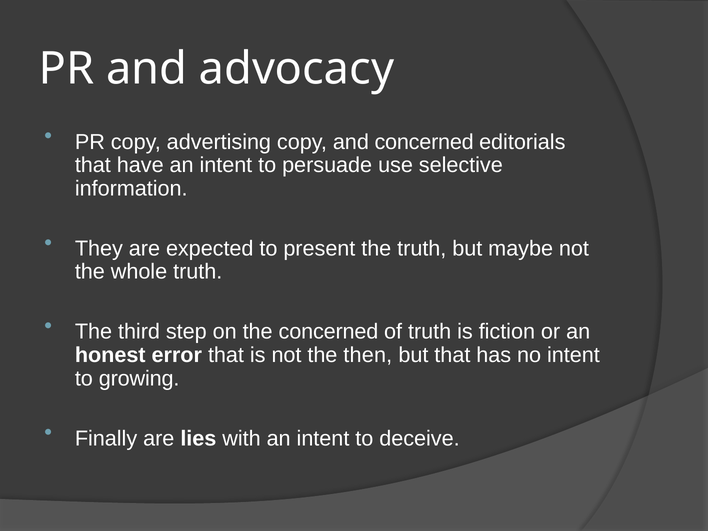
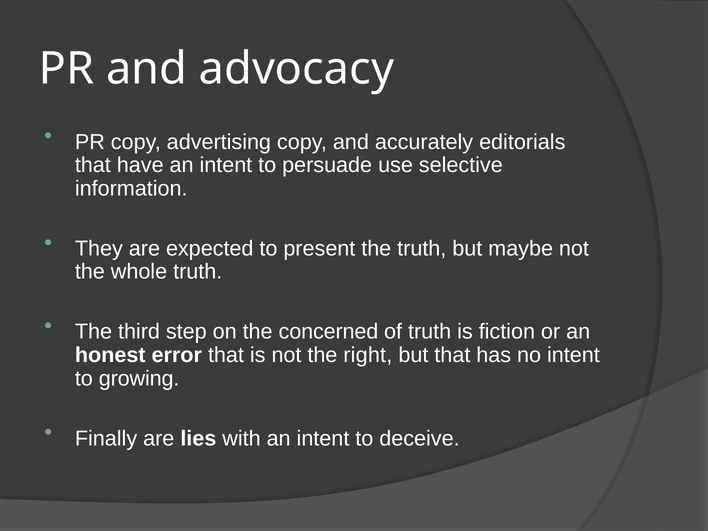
and concerned: concerned -> accurately (424, 142)
then: then -> right (368, 355)
